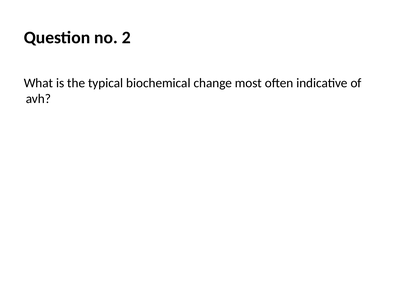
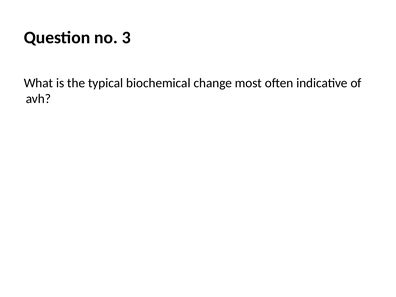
2: 2 -> 3 (126, 38)
